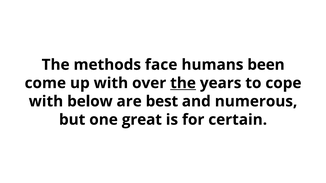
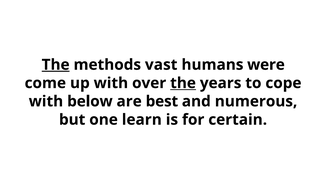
The underline: none -> present (56, 65)
face: face -> vast (161, 65)
been: been -> were (266, 65)
great: great -> learn (142, 120)
